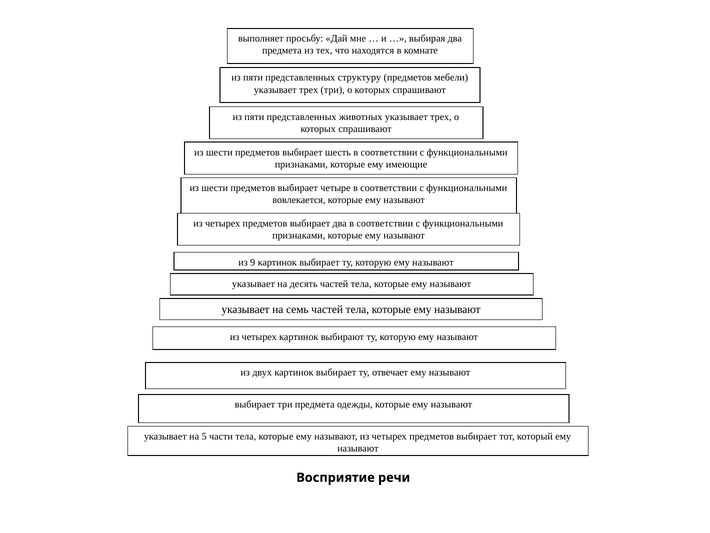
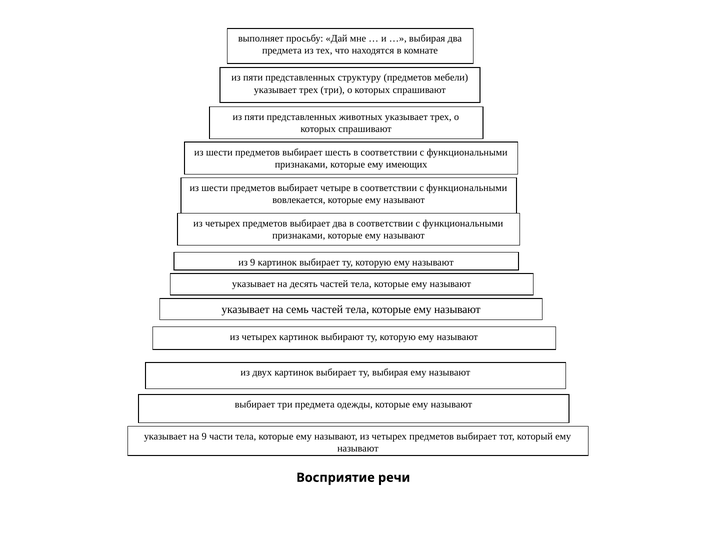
имеющие: имеющие -> имеющих (407, 164)
ту отвечает: отвечает -> выбирая (390, 372)
на 5: 5 -> 9 (204, 436)
